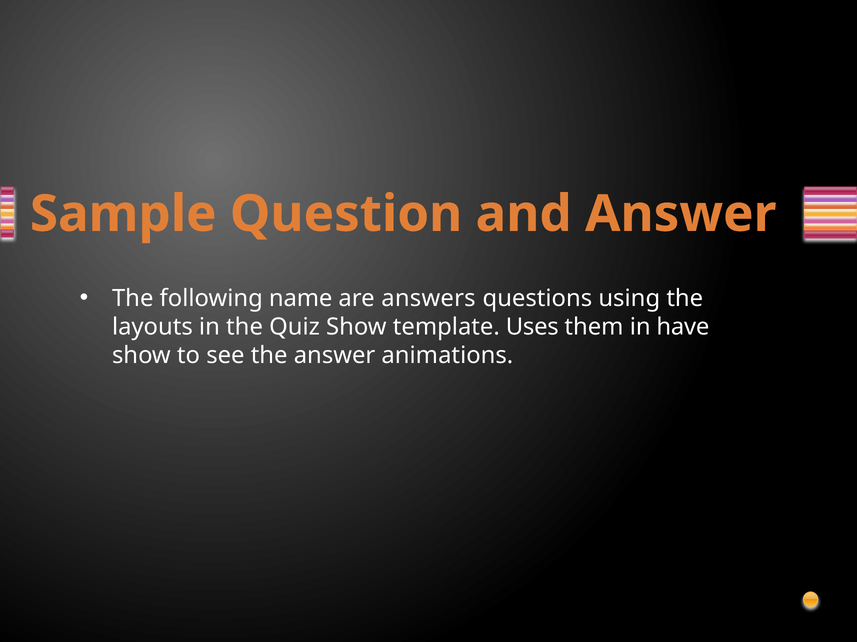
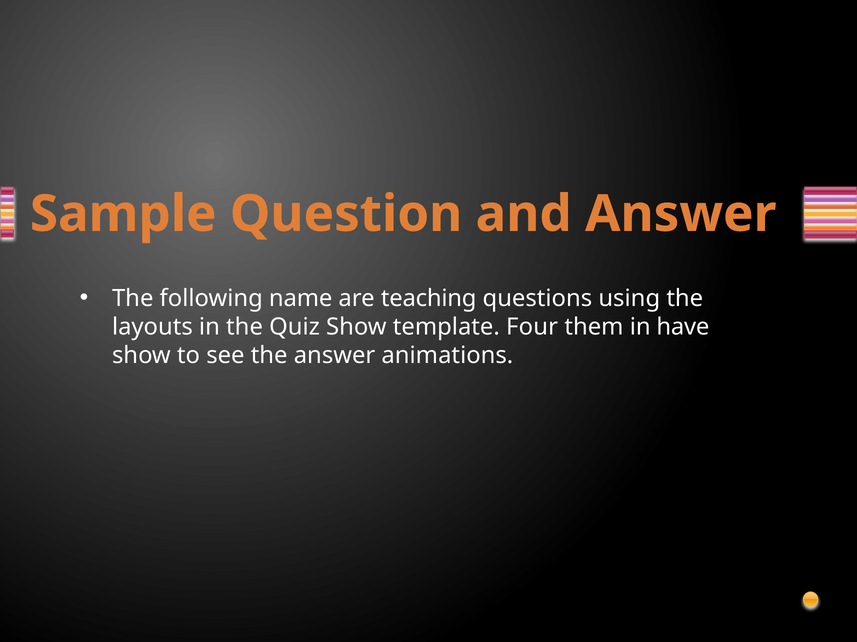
answers: answers -> teaching (429, 299)
Uses: Uses -> Four (532, 327)
